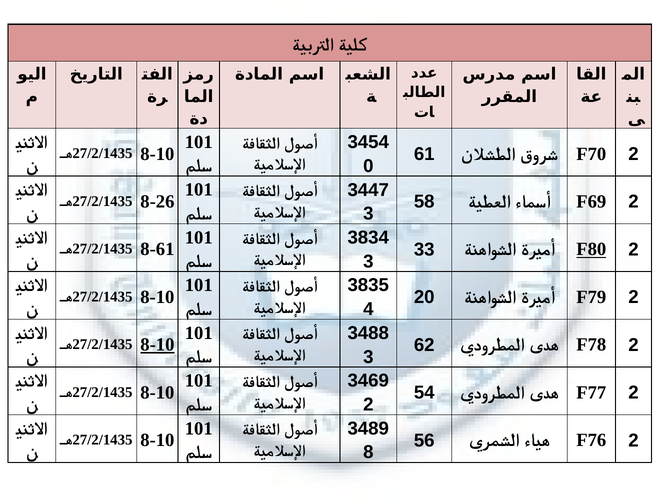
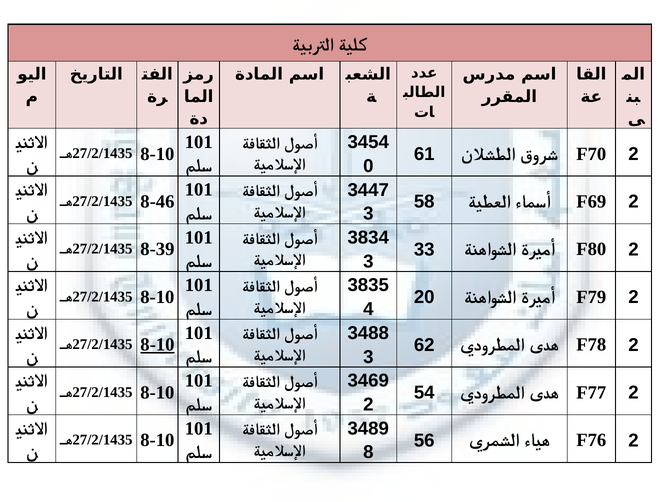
8-26: 8-26 -> 8-46 (157, 202)
F80 underline: present -> none (591, 250)
8-61: 8-61 -> 8-39 (157, 250)
